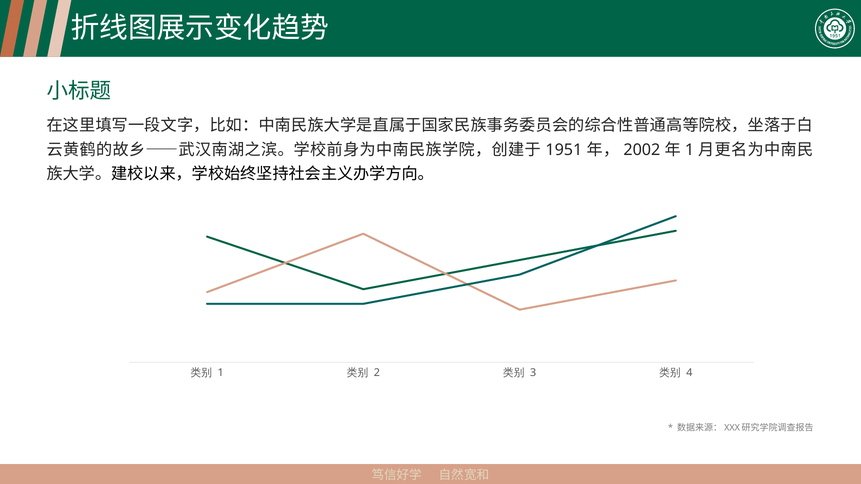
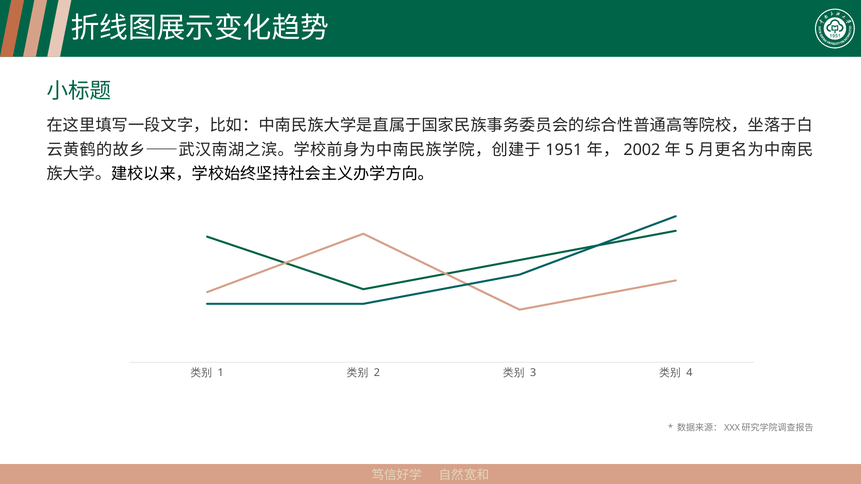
1: 1 -> 5 (690, 150)
